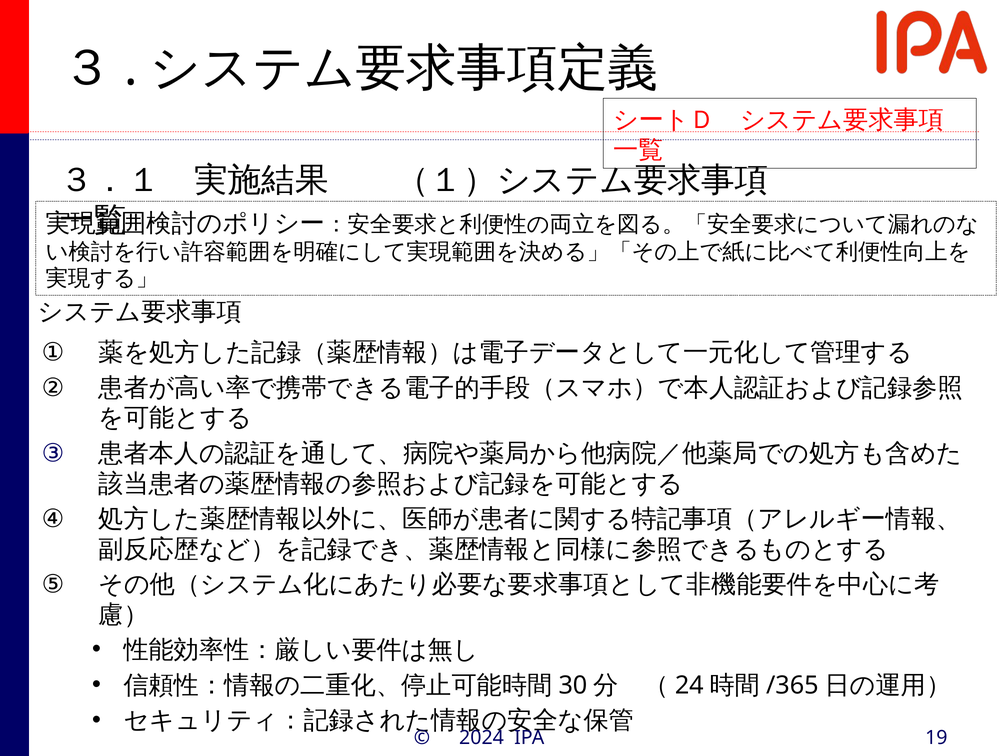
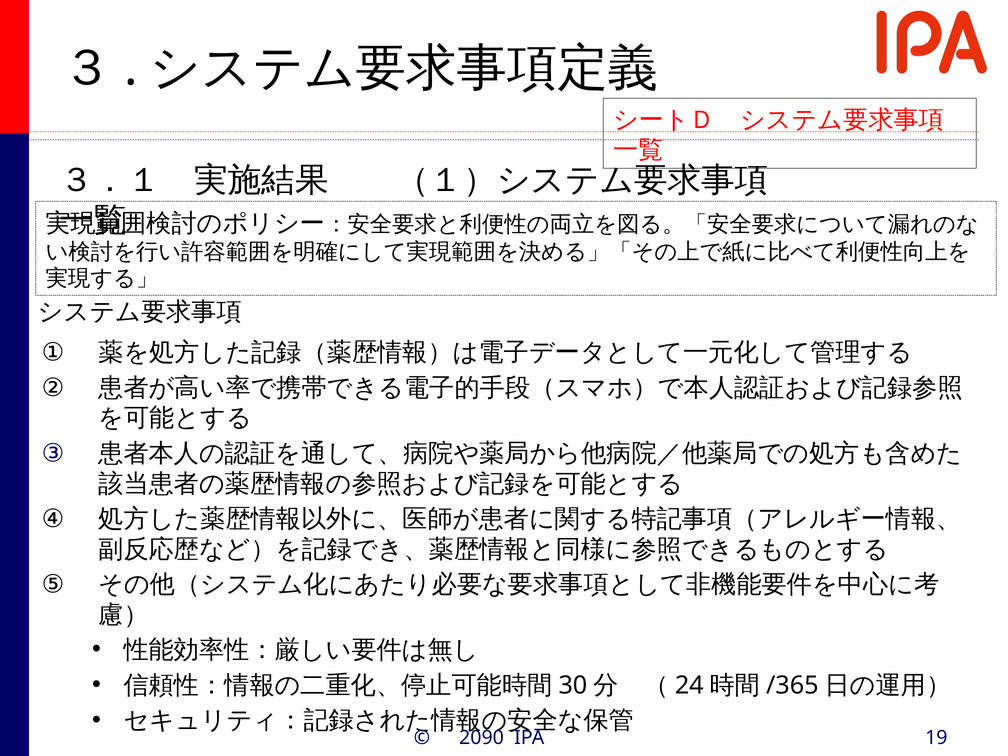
2024: 2024 -> 2090 (482, 738)
